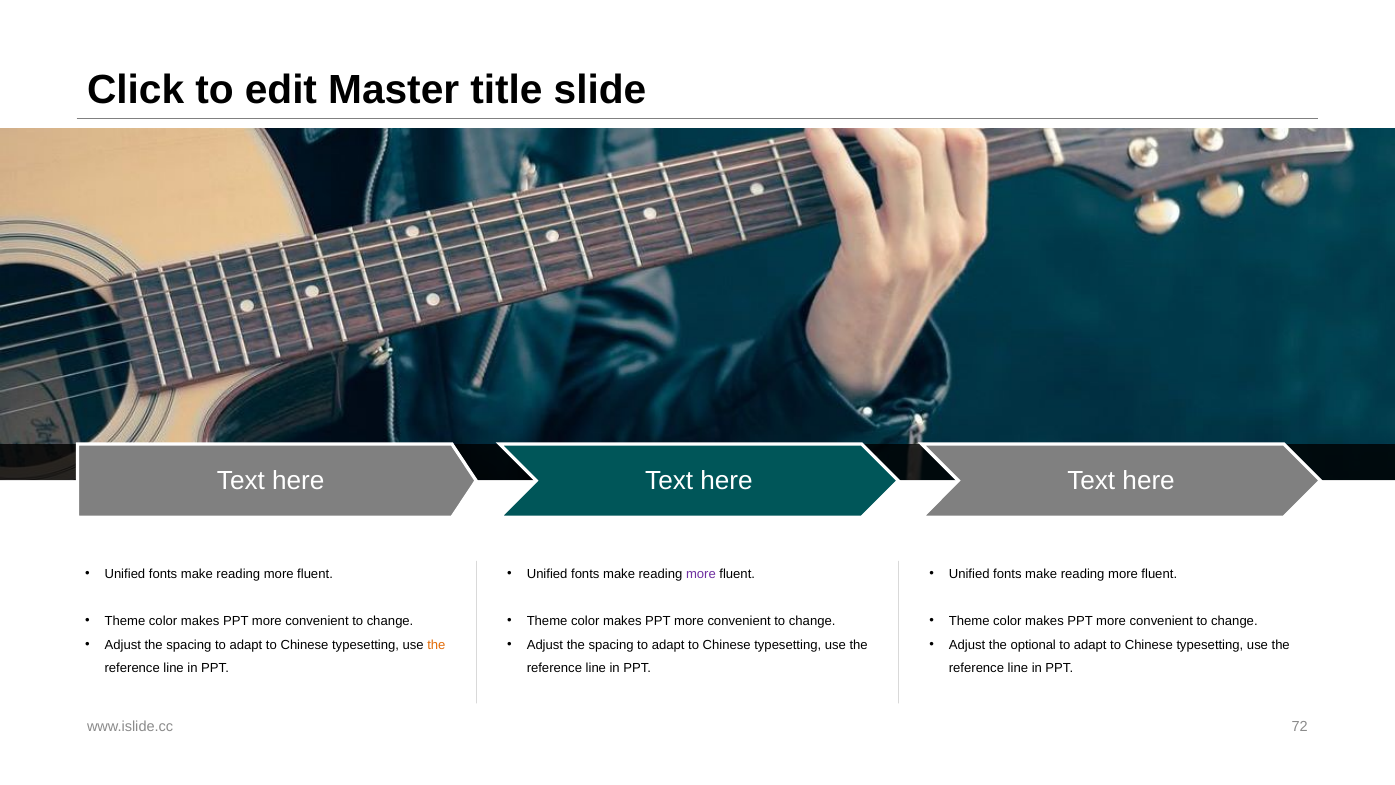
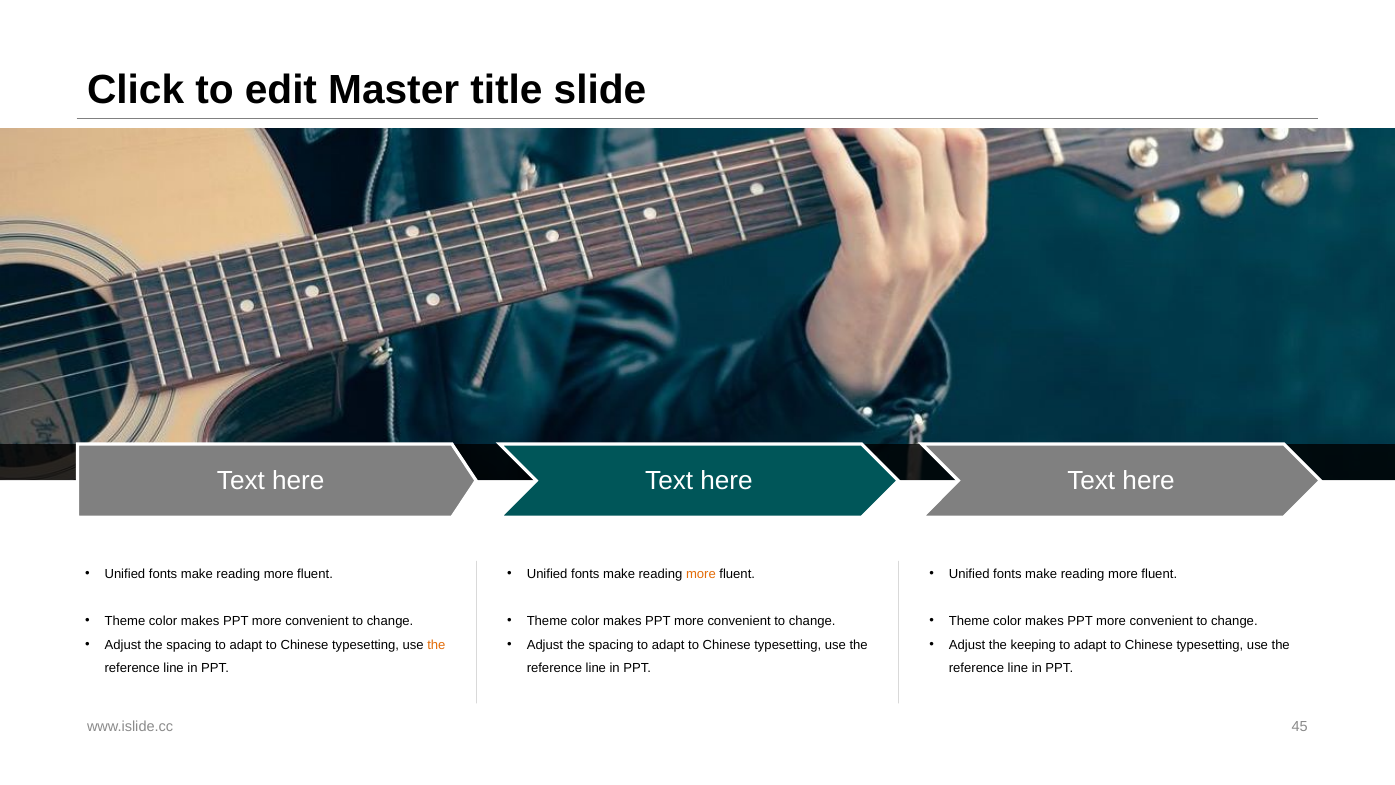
more colour: purple -> orange (701, 574)
optional: optional -> keeping (1033, 645)
72: 72 -> 45 (1300, 727)
